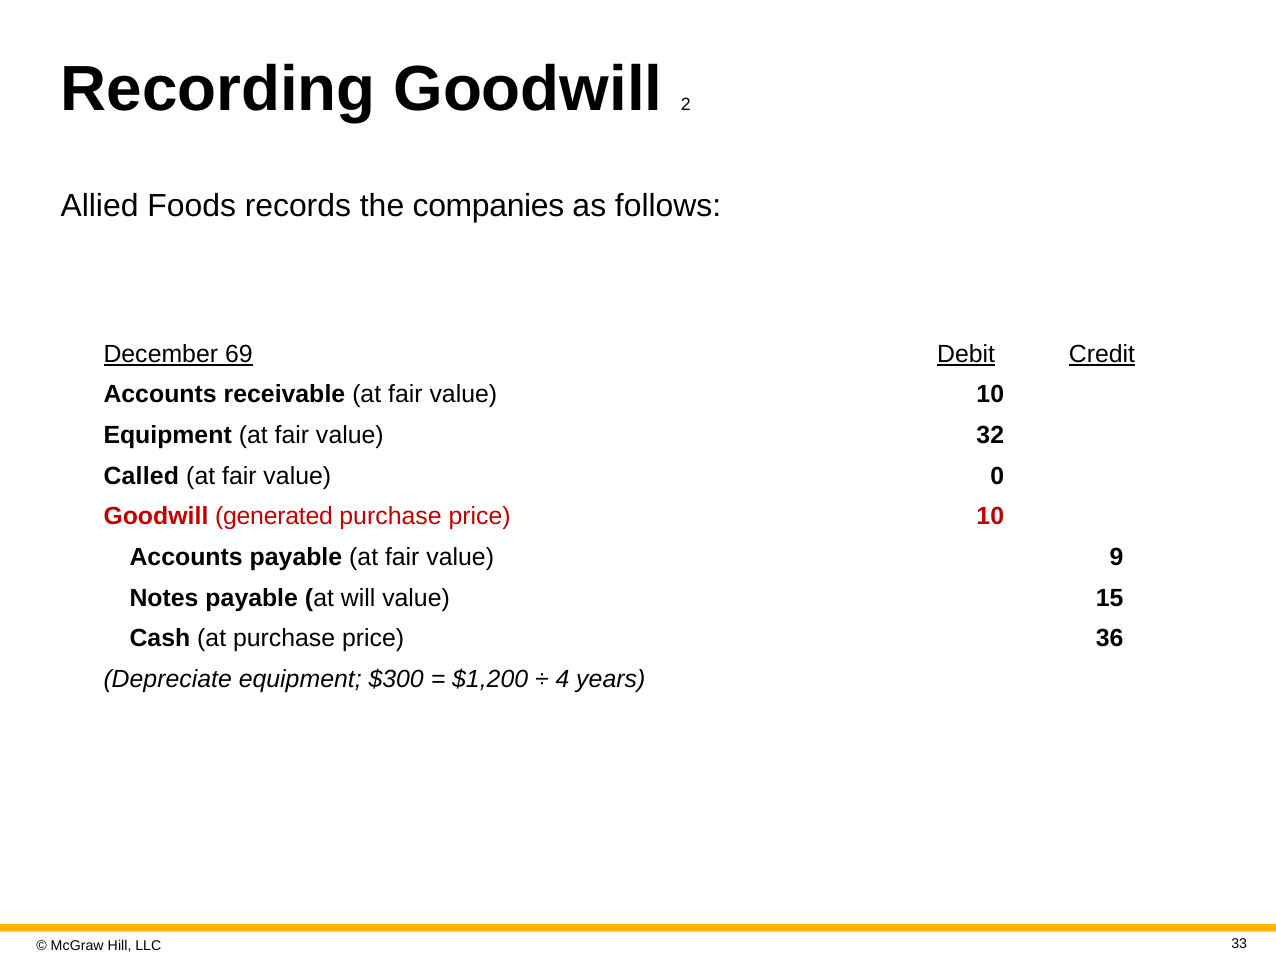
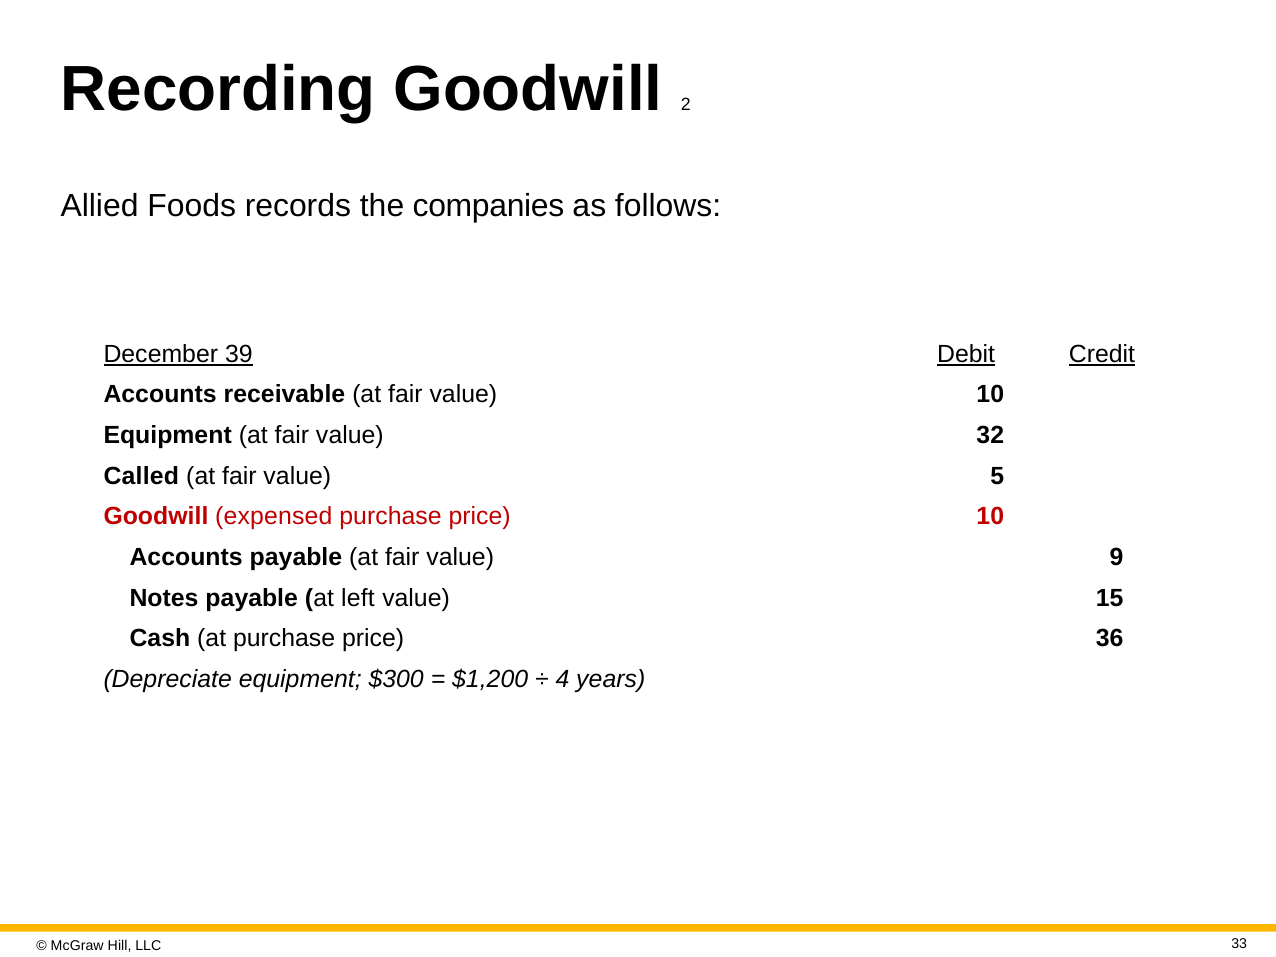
69: 69 -> 39 (239, 354)
0: 0 -> 5 (997, 476)
generated: generated -> expensed (274, 517)
will: will -> left (358, 598)
